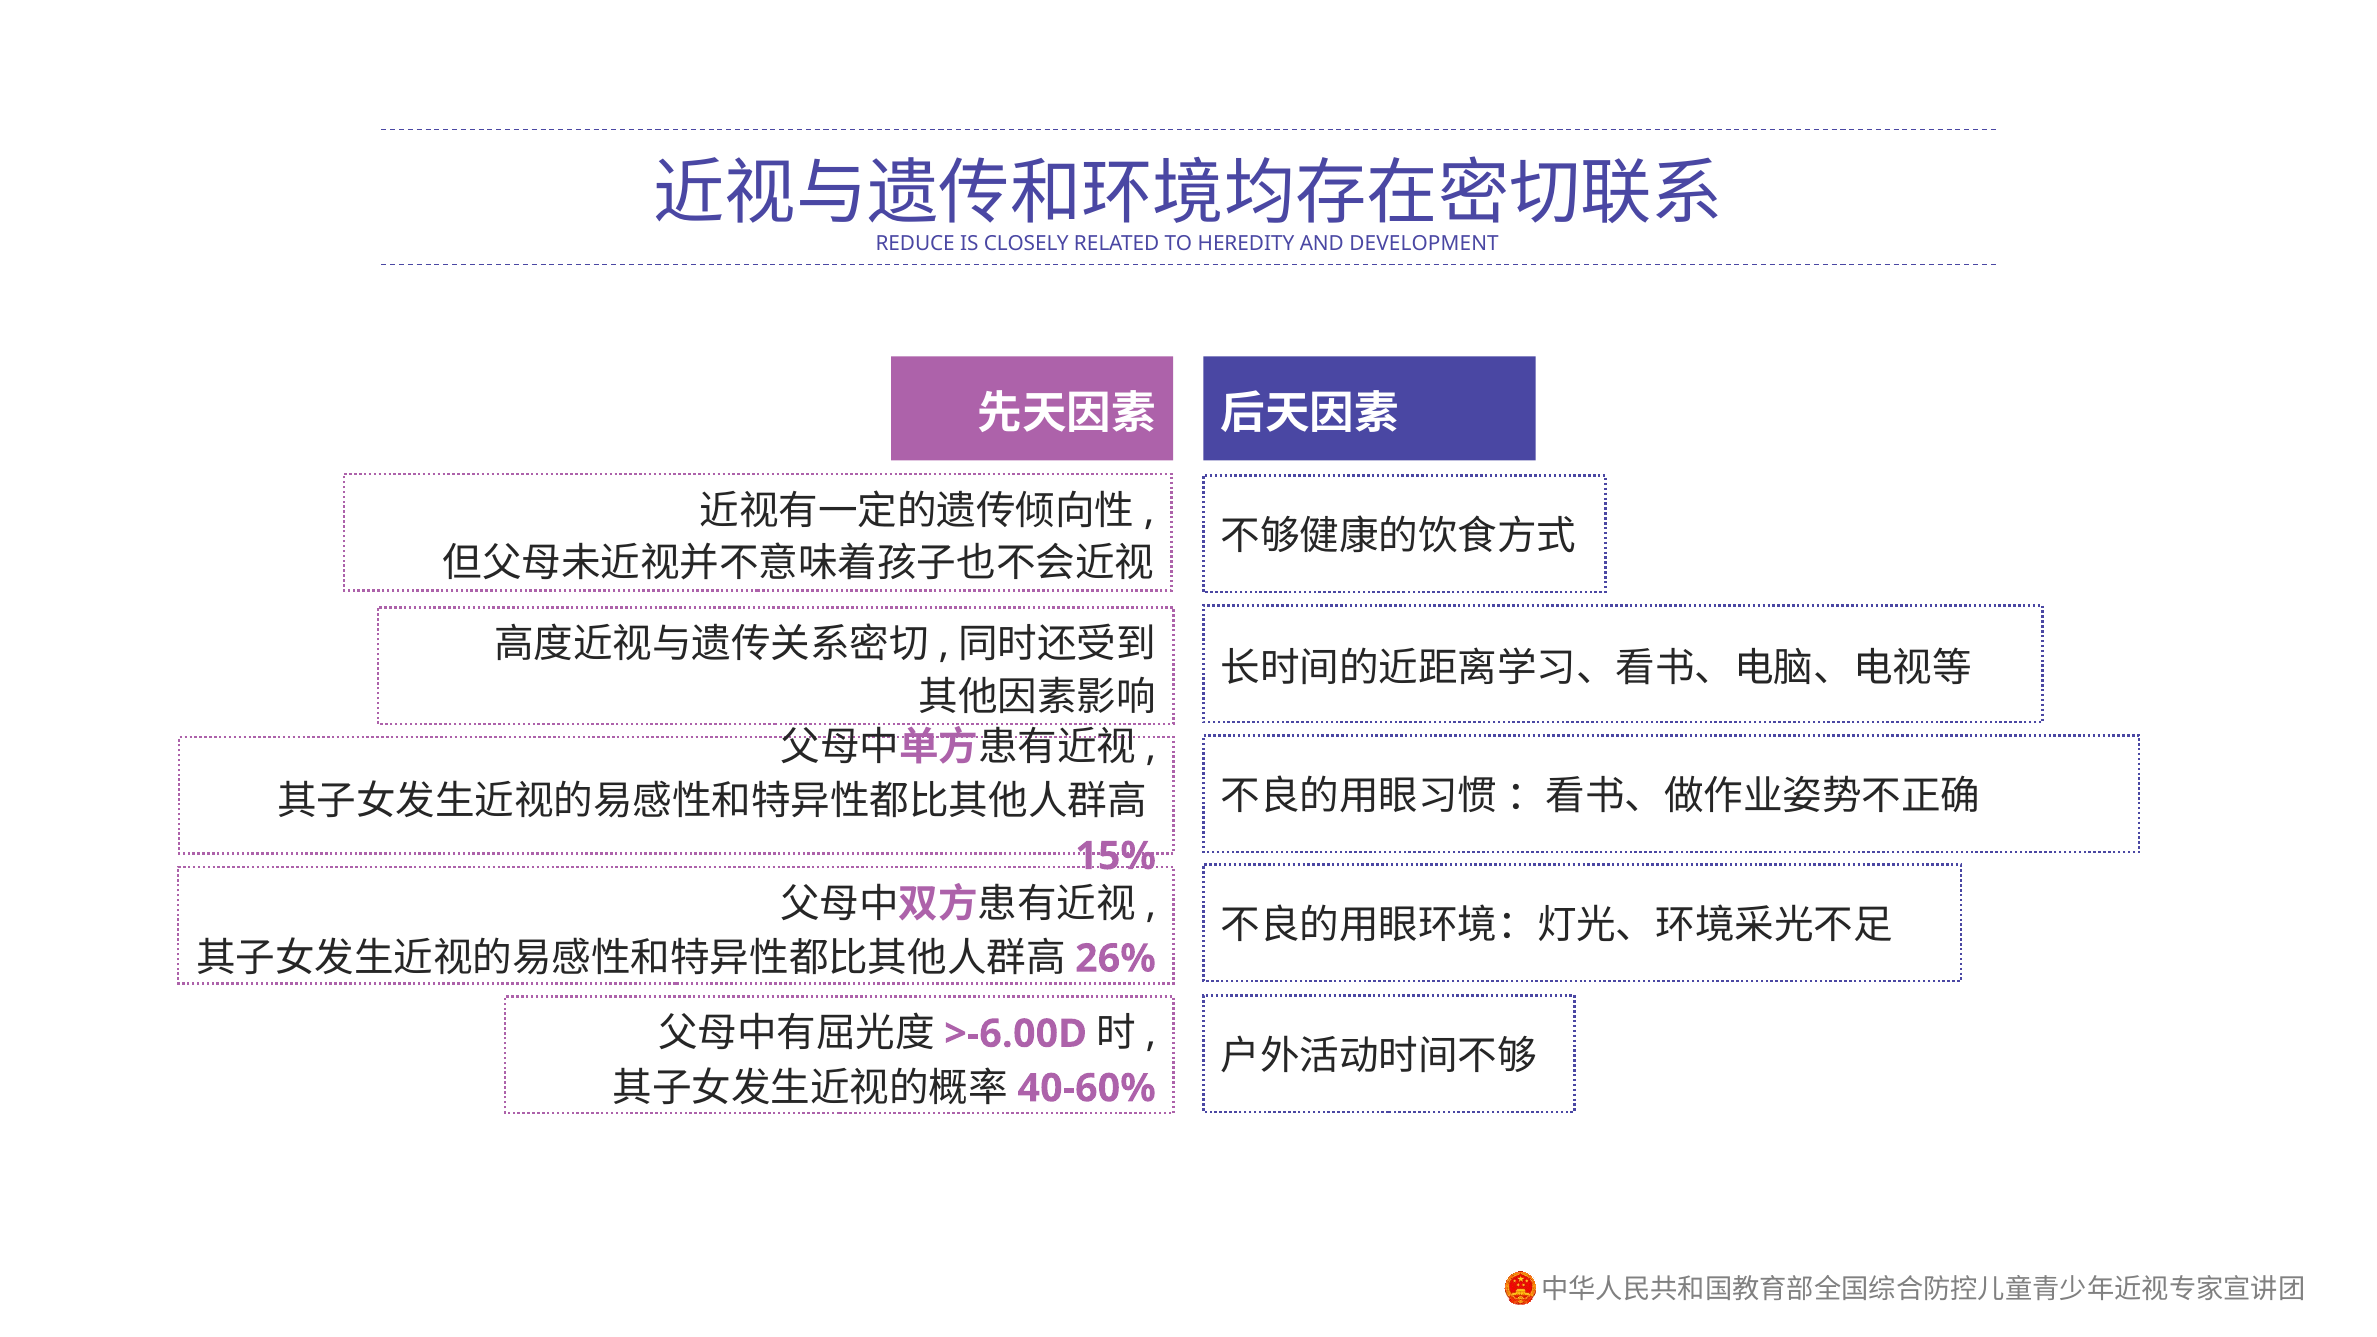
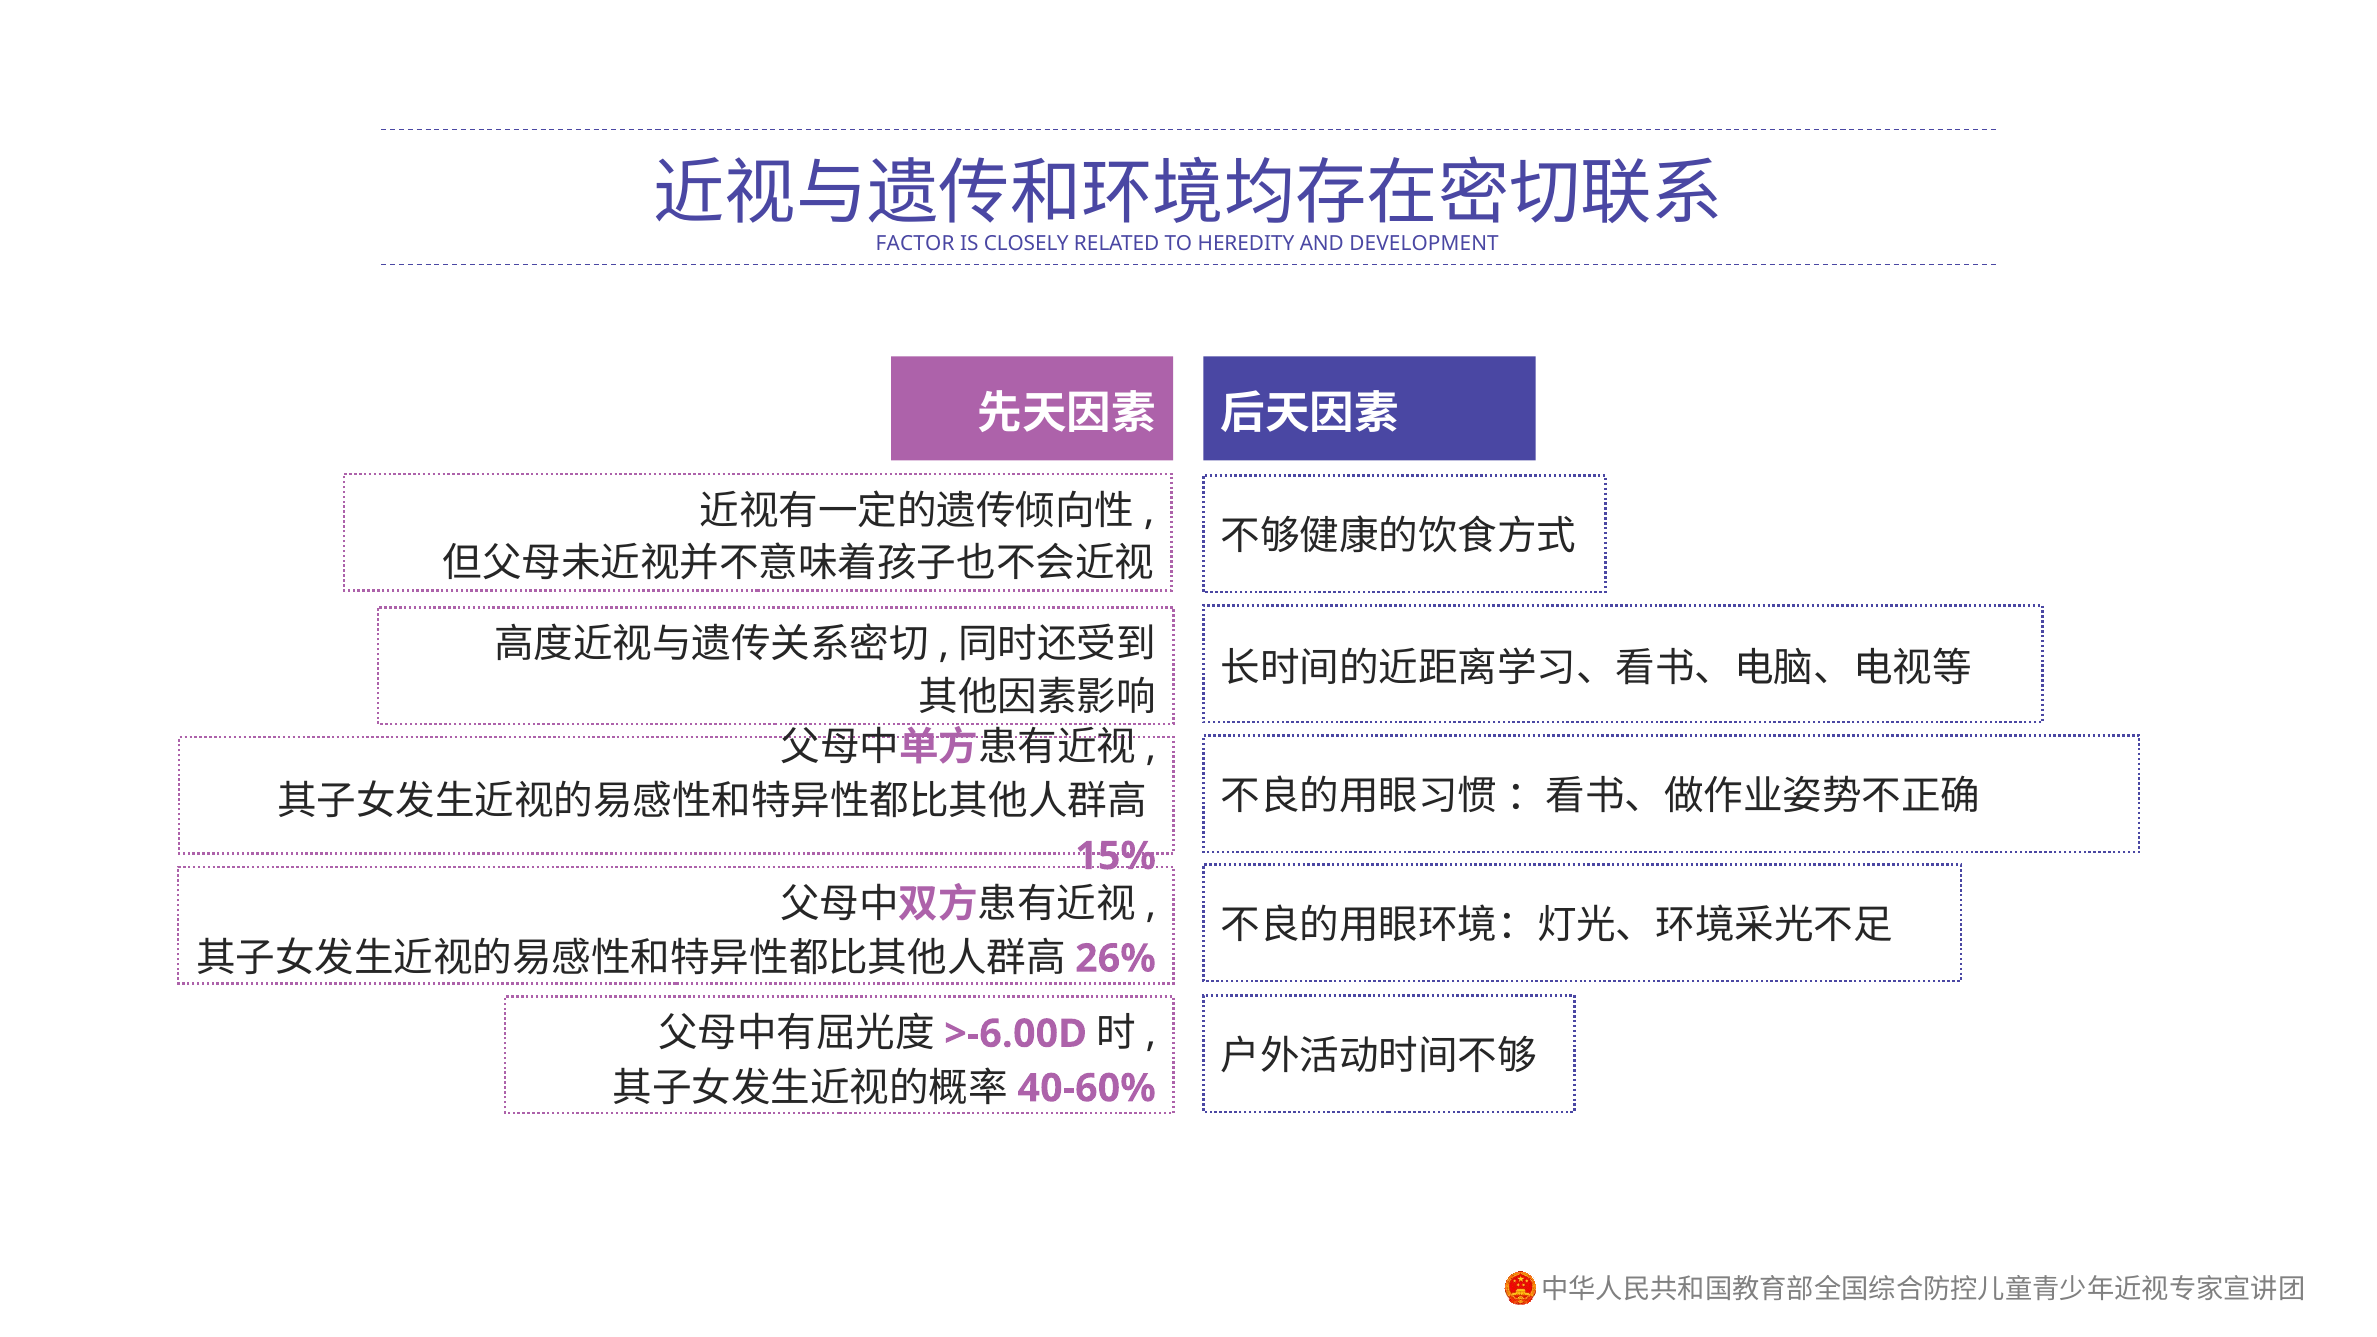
REDUCE: REDUCE -> FACTOR (915, 244)
